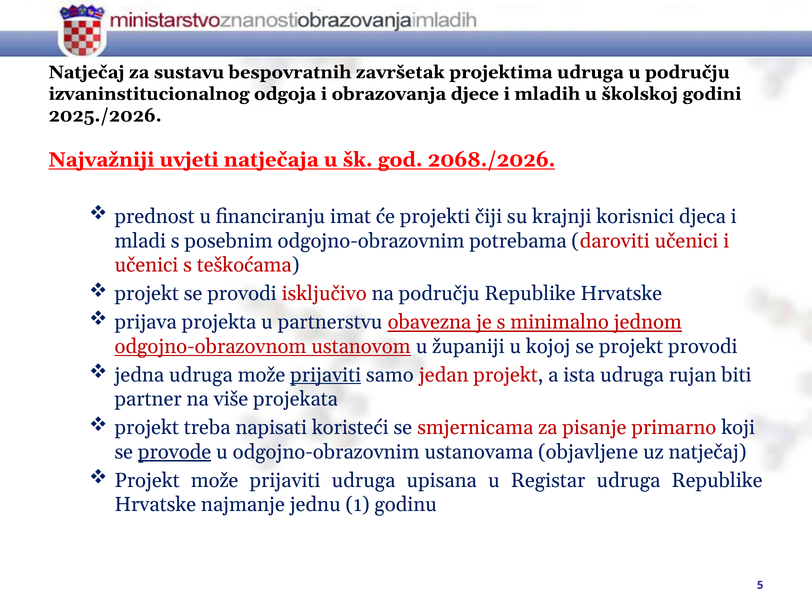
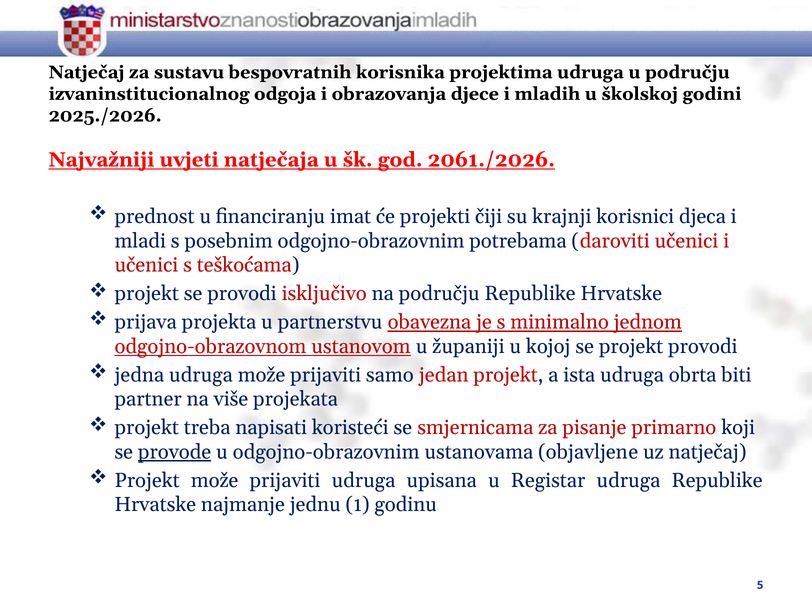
završetak: završetak -> korisnika (400, 72)
2068./2026: 2068./2026 -> 2061./2026 (491, 160)
prijaviti underline: present -> none (326, 375)
rujan: rujan -> obrta (693, 375)
